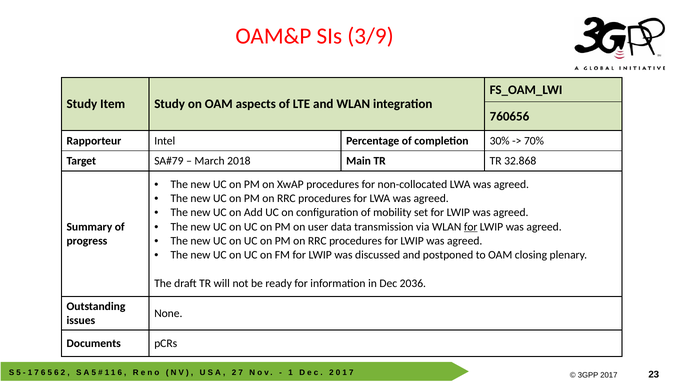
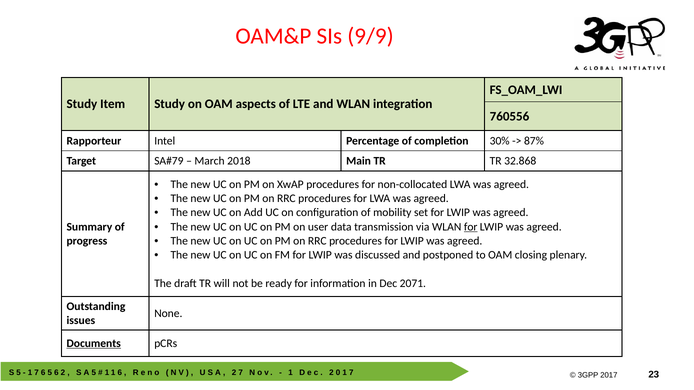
3/9: 3/9 -> 9/9 (371, 36)
760656: 760656 -> 760556 (509, 116)
70%: 70% -> 87% (534, 141)
2036: 2036 -> 2071 (413, 284)
Documents underline: none -> present (94, 344)
